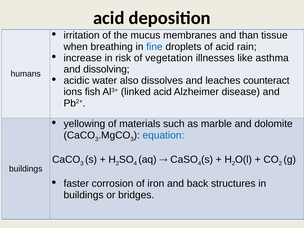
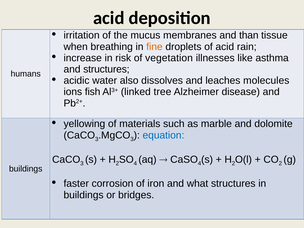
fine colour: blue -> orange (154, 47)
and dissolving: dissolving -> structures (106, 69)
counteract: counteract -> molecules (266, 81)
linked acid: acid -> tree (162, 92)
back: back -> what (198, 184)
